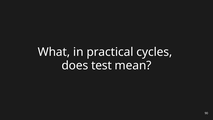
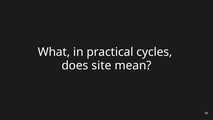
test: test -> site (101, 65)
